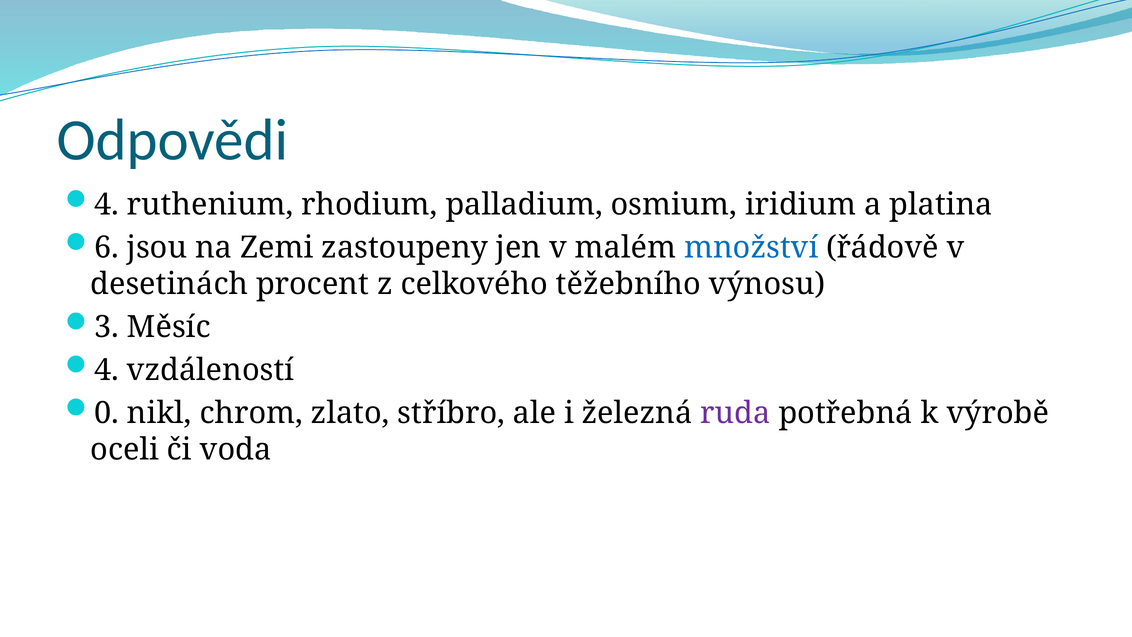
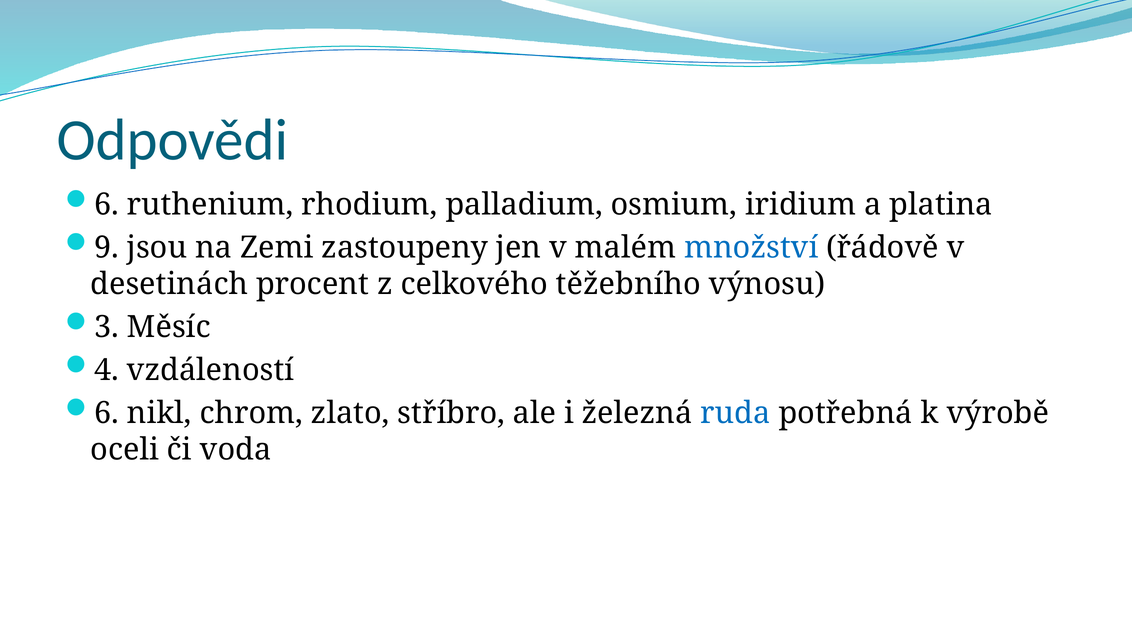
4: 4 -> 6 (107, 204)
6: 6 -> 9 (107, 247)
0: 0 -> 6 (107, 413)
ruda colour: purple -> blue (735, 413)
